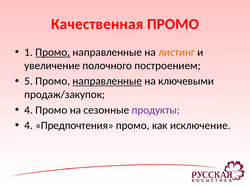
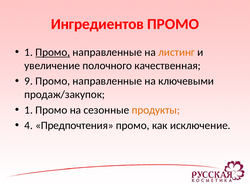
Качественная: Качественная -> Ингредиентов (97, 24)
построением: построением -> качественная (168, 66)
5: 5 -> 9 (29, 81)
направленные underline: present -> none (107, 81)
4: 4 -> 1 (29, 110)
продукты colour: purple -> orange (156, 110)
